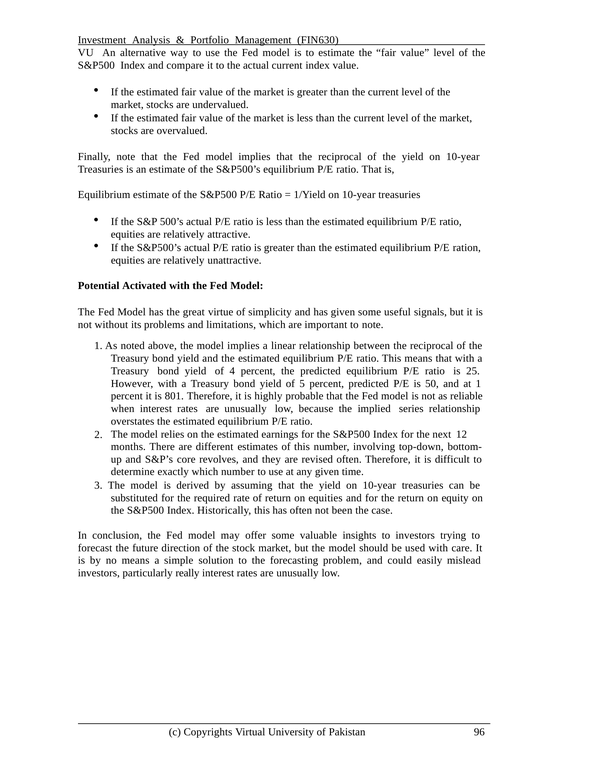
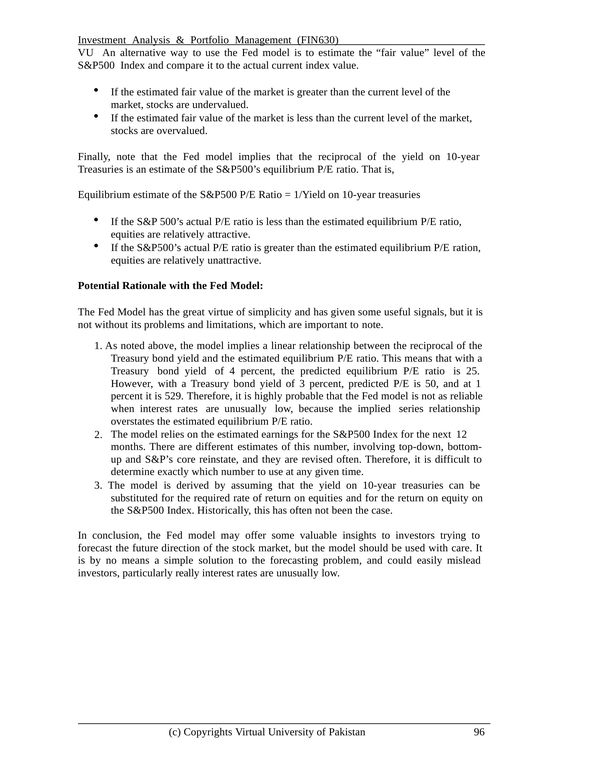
Activated: Activated -> Rationale (144, 286)
of 5: 5 -> 3 (302, 384)
801: 801 -> 529 (174, 396)
revolves: revolves -> reinstate (219, 459)
